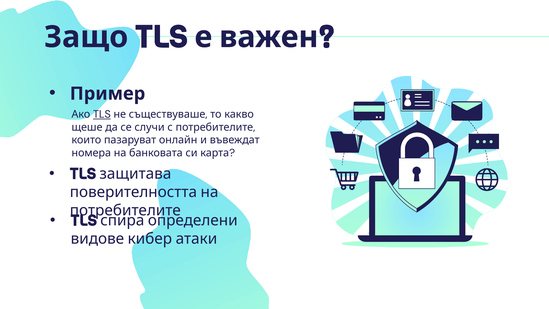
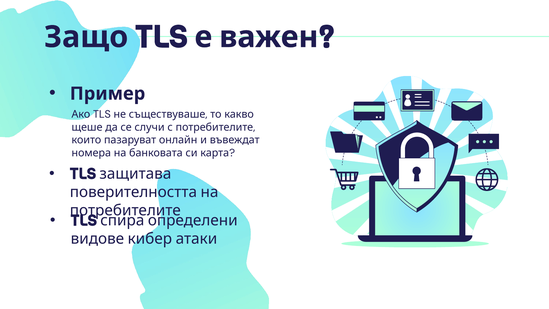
TLS underline: present -> none (102, 114)
